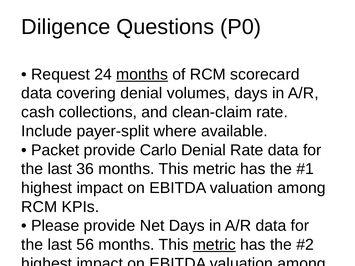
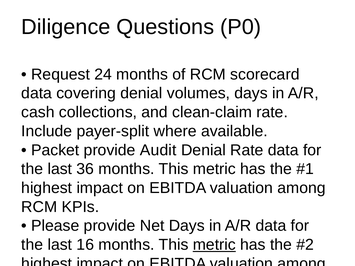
months underline: present -> none (142, 74)
Carlo: Carlo -> Audit (158, 150)
56: 56 -> 16 (85, 245)
